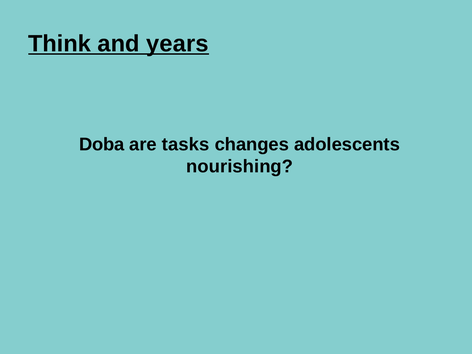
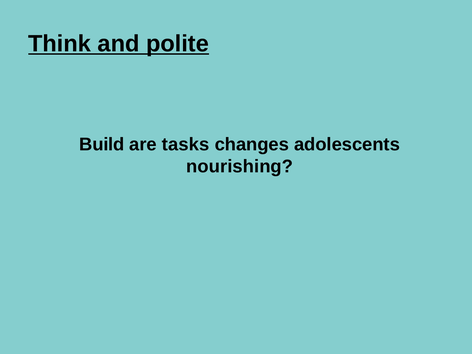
years: years -> polite (178, 44)
Doba: Doba -> Build (102, 144)
